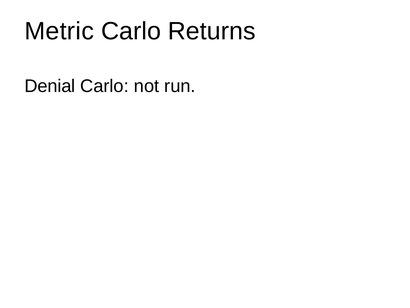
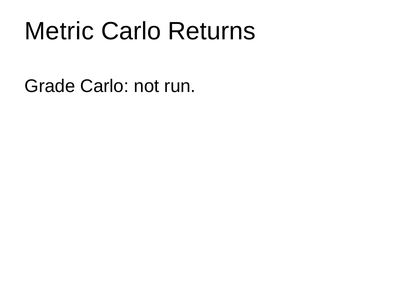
Denial: Denial -> Grade (50, 86)
